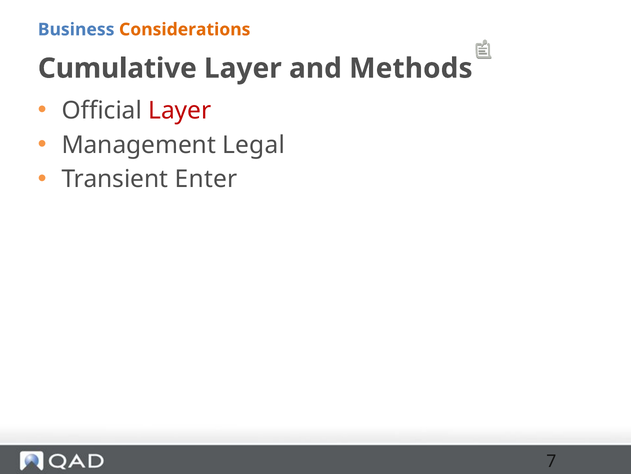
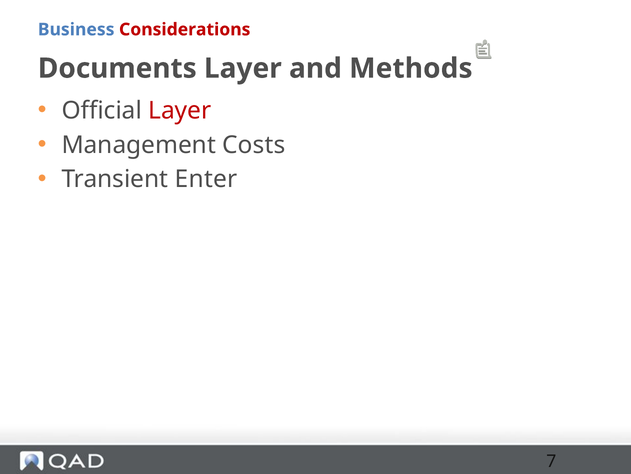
Considerations colour: orange -> red (185, 29)
Cumulative: Cumulative -> Documents (117, 68)
Legal: Legal -> Costs (254, 145)
